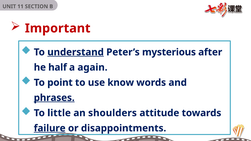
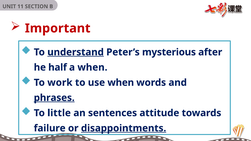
a again: again -> when (92, 67)
point: point -> work (60, 83)
use know: know -> when (121, 83)
shoulders: shoulders -> sentences (113, 113)
failure underline: present -> none (50, 128)
disappointments underline: none -> present (124, 128)
